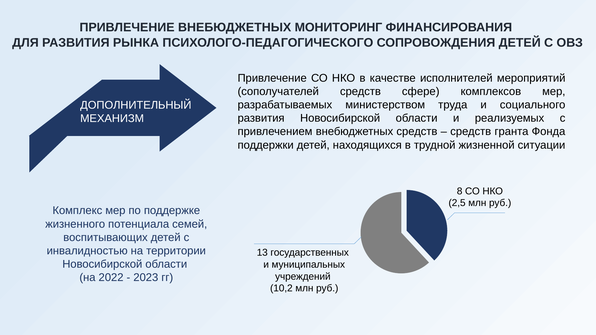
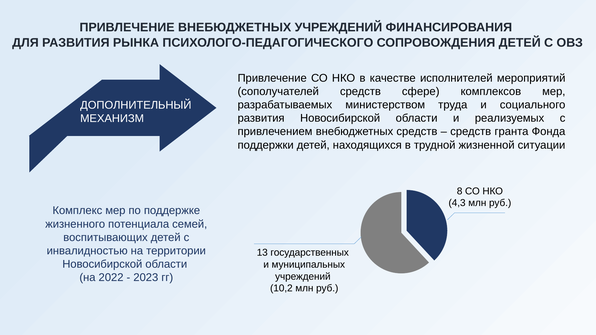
ВНЕБЮДЖЕТНЫХ МОНИТОРИНГ: МОНИТОРИНГ -> УЧРЕЖДЕНИЙ (338, 27)
2,5: 2,5 -> 4,3 (457, 203)
